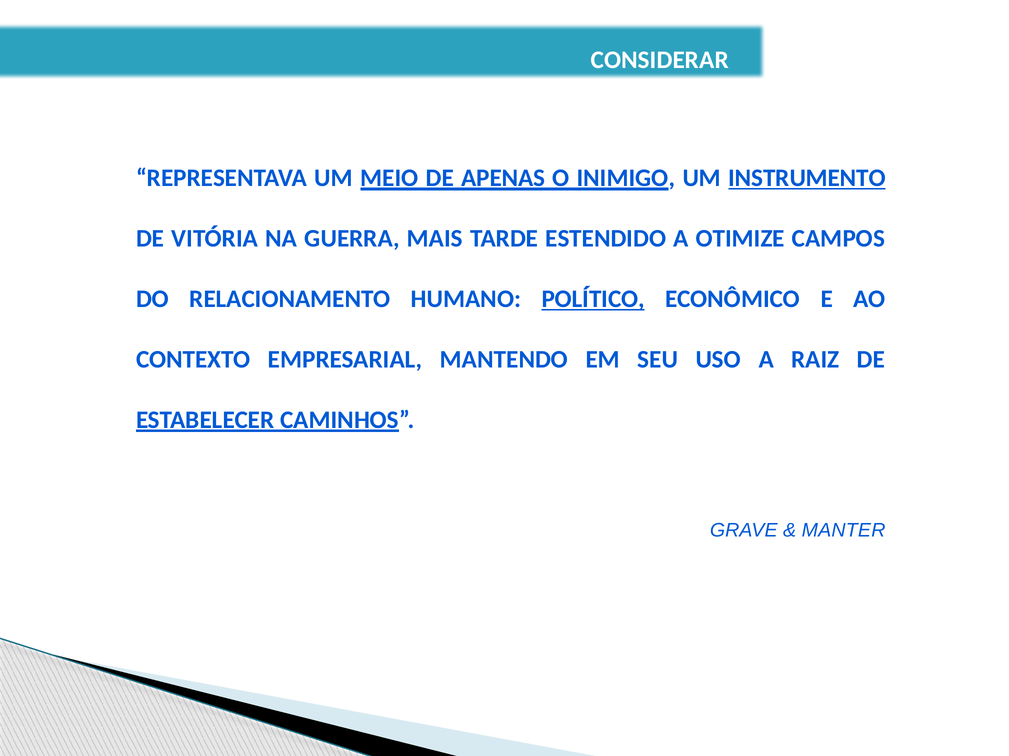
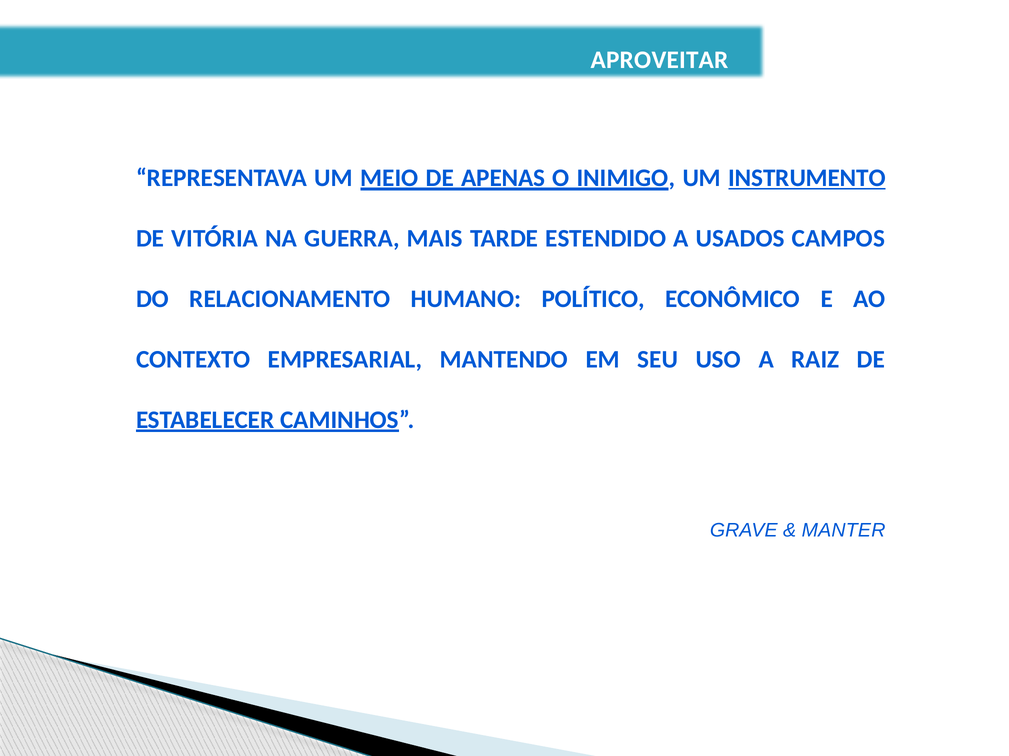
CONSIDERAR: CONSIDERAR -> APROVEITAR (660, 60)
OTIMIZE: OTIMIZE -> USADOS (740, 239)
POLÍTICO underline: present -> none (593, 299)
